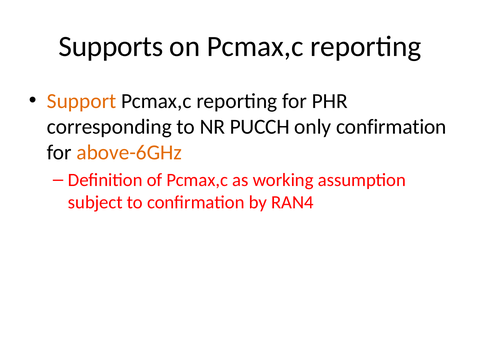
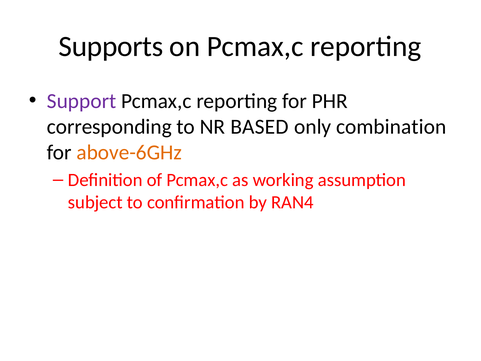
Support colour: orange -> purple (82, 101)
PUCCH: PUCCH -> BASED (260, 127)
only confirmation: confirmation -> combination (391, 127)
